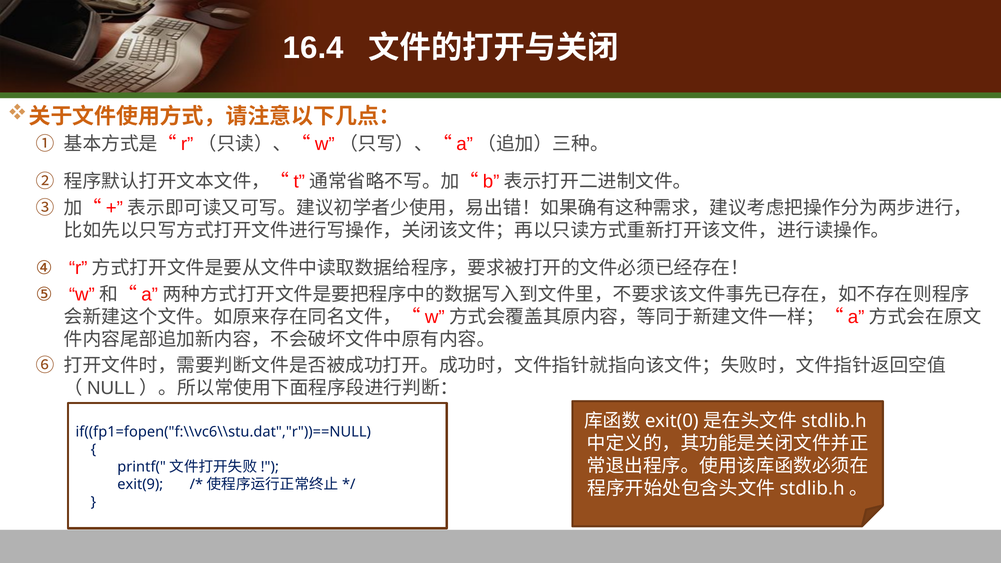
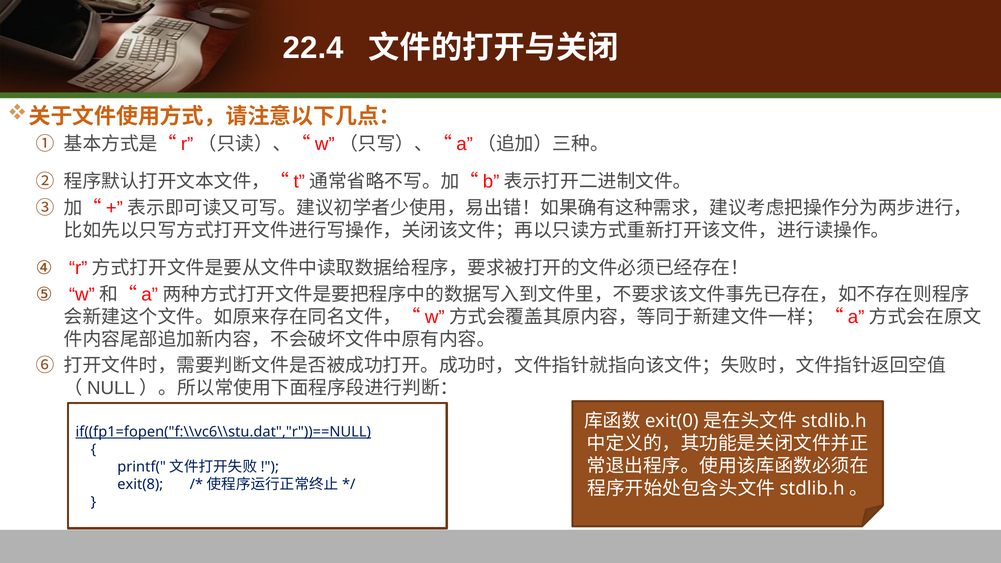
16.4: 16.4 -> 22.4 (313, 48)
if((fp1=fopen("f:\\vc6\\stu.dat","r"))==NULL underline: none -> present (223, 432)
exit(9: exit(9 -> exit(8 (140, 484)
